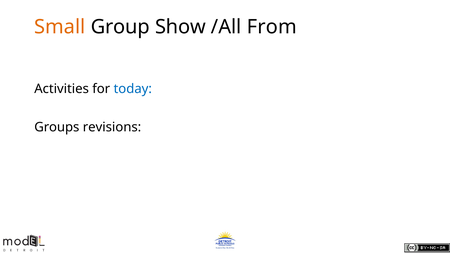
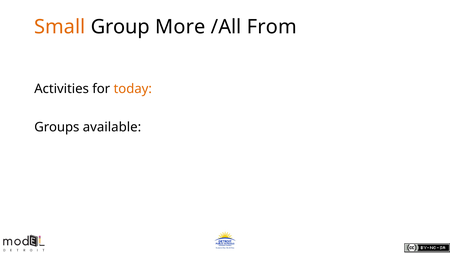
Show: Show -> More (180, 27)
today colour: blue -> orange (133, 89)
revisions: revisions -> available (112, 127)
